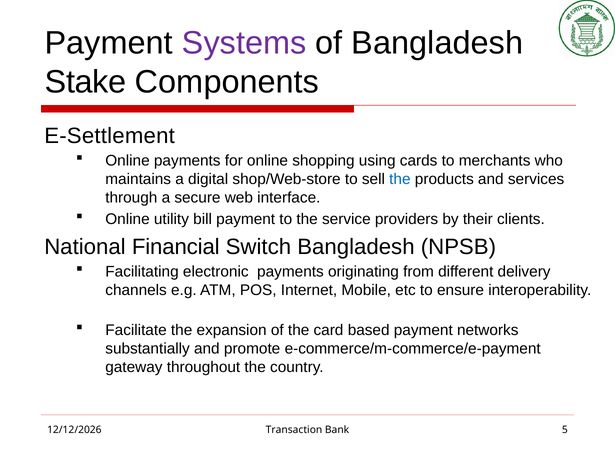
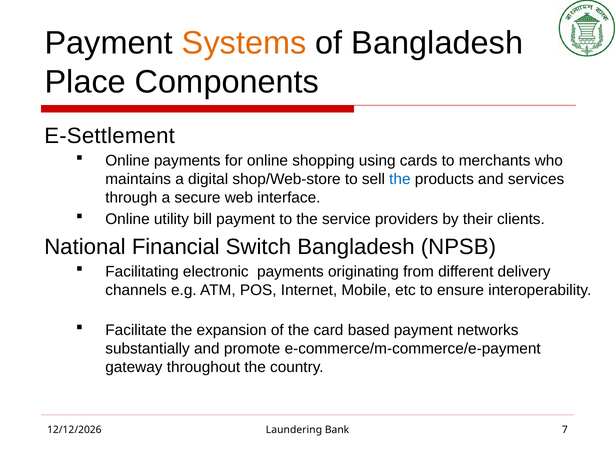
Systems colour: purple -> orange (244, 43)
Stake: Stake -> Place (85, 82)
Transaction: Transaction -> Laundering (294, 430)
5: 5 -> 7 (565, 430)
